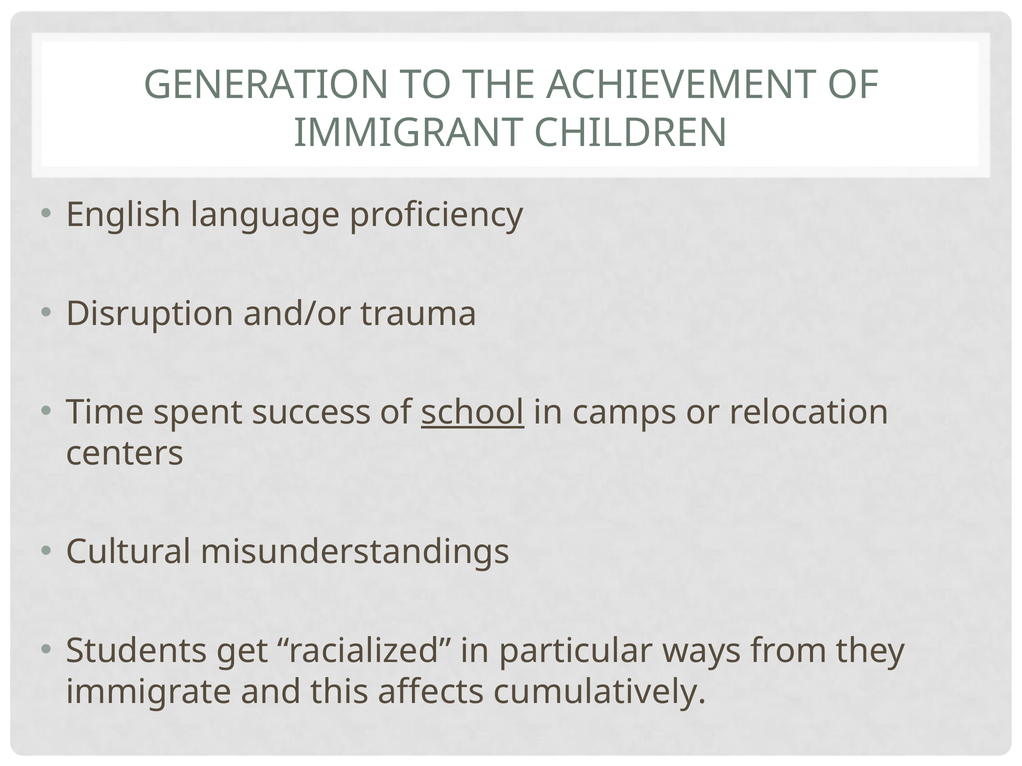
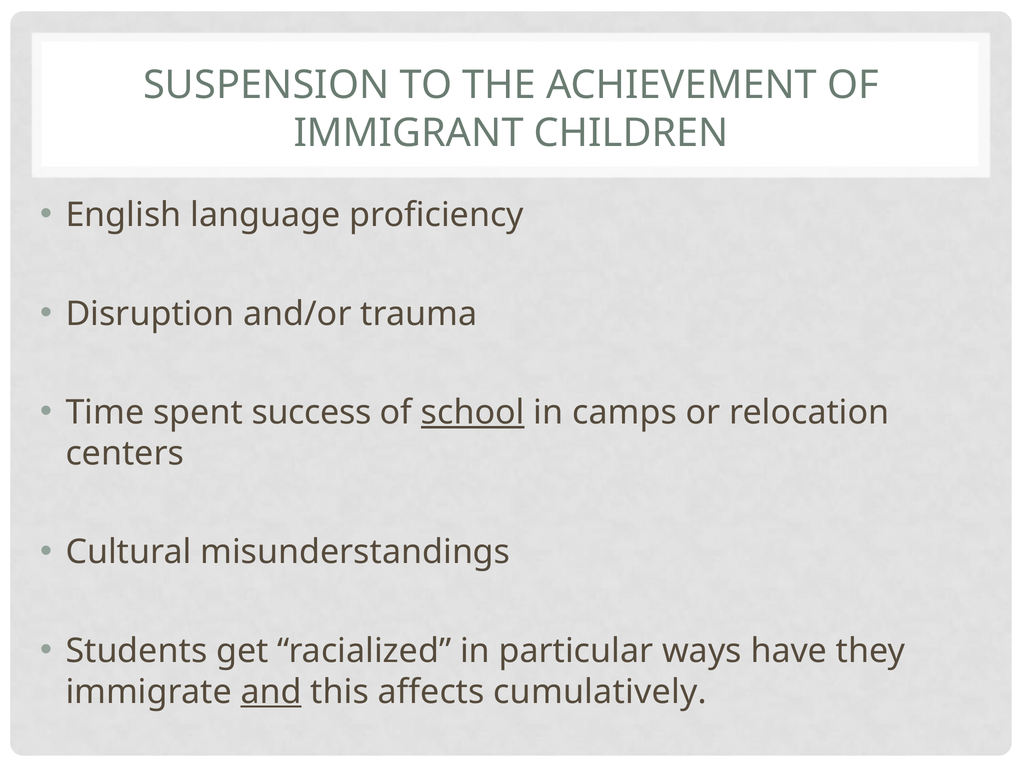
GENERATION: GENERATION -> SUSPENSION (266, 85)
from: from -> have (789, 651)
and underline: none -> present (271, 692)
